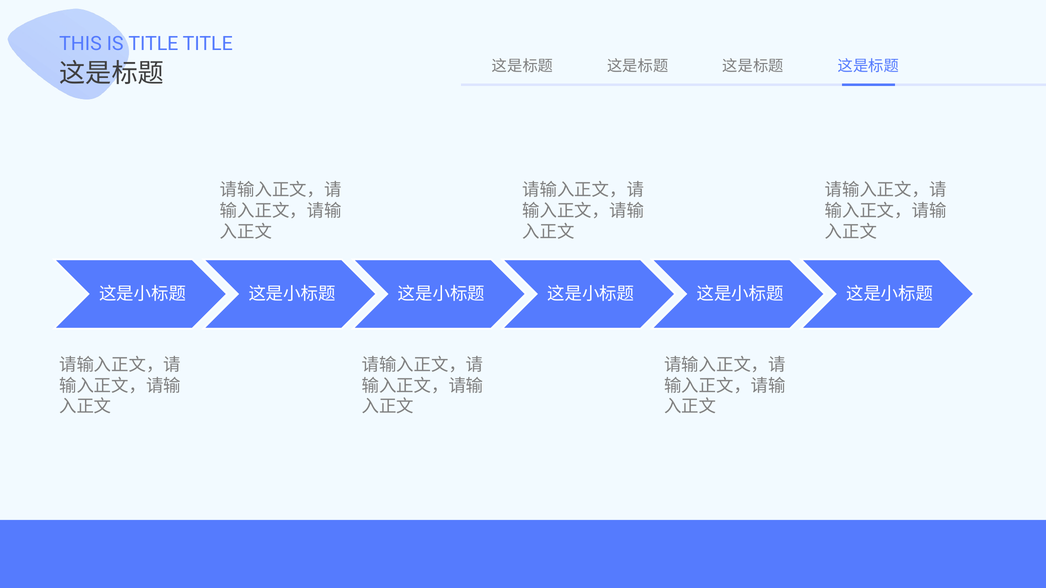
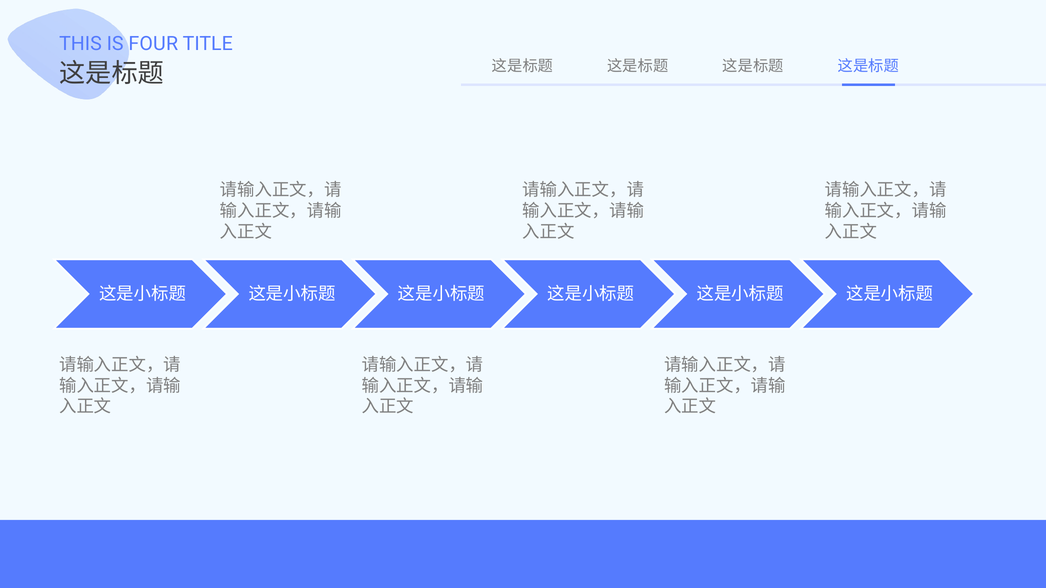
IS TITLE: TITLE -> FOUR (153, 44)
